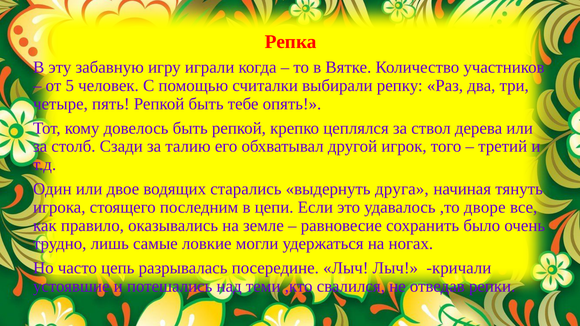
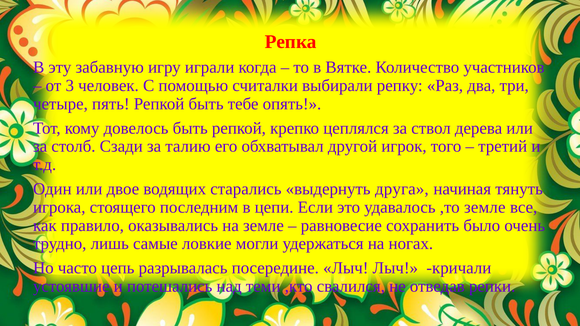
5: 5 -> 3 (70, 86)
,то дворе: дворе -> земле (485, 207)
